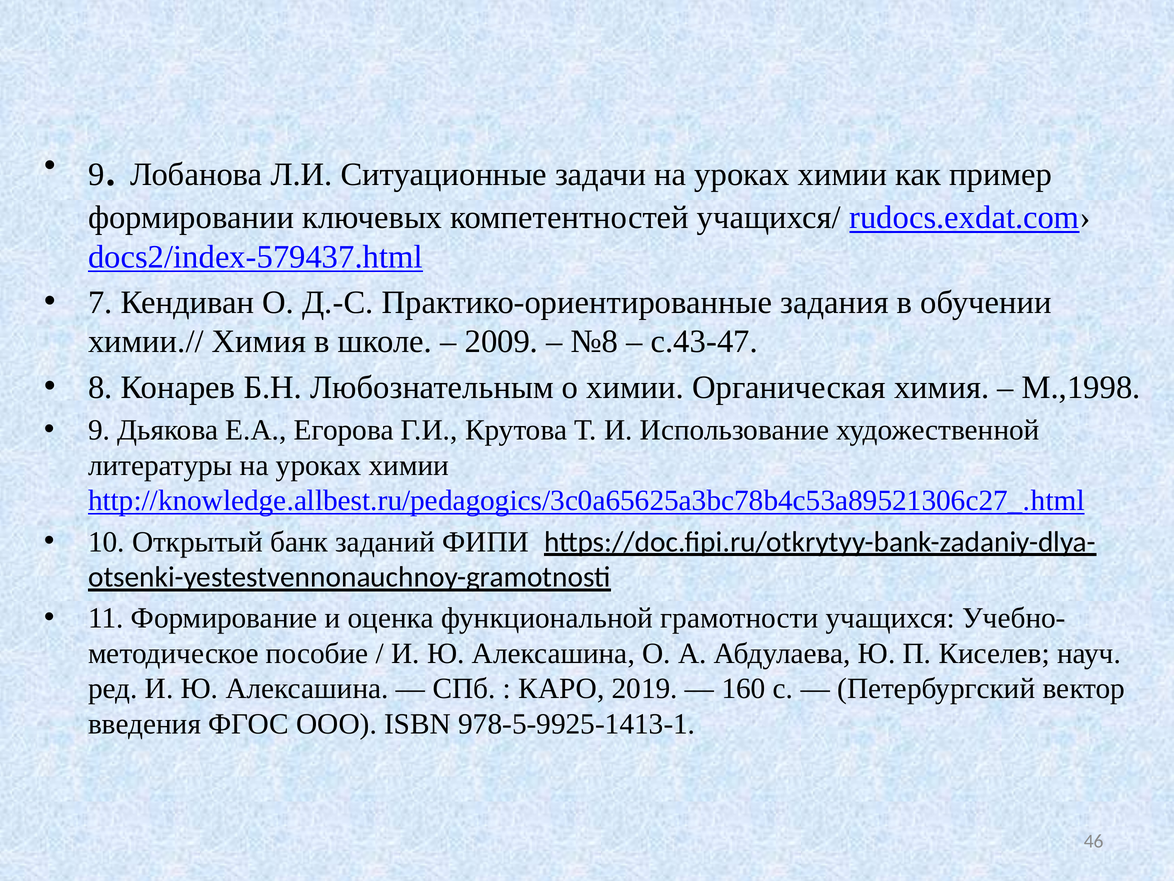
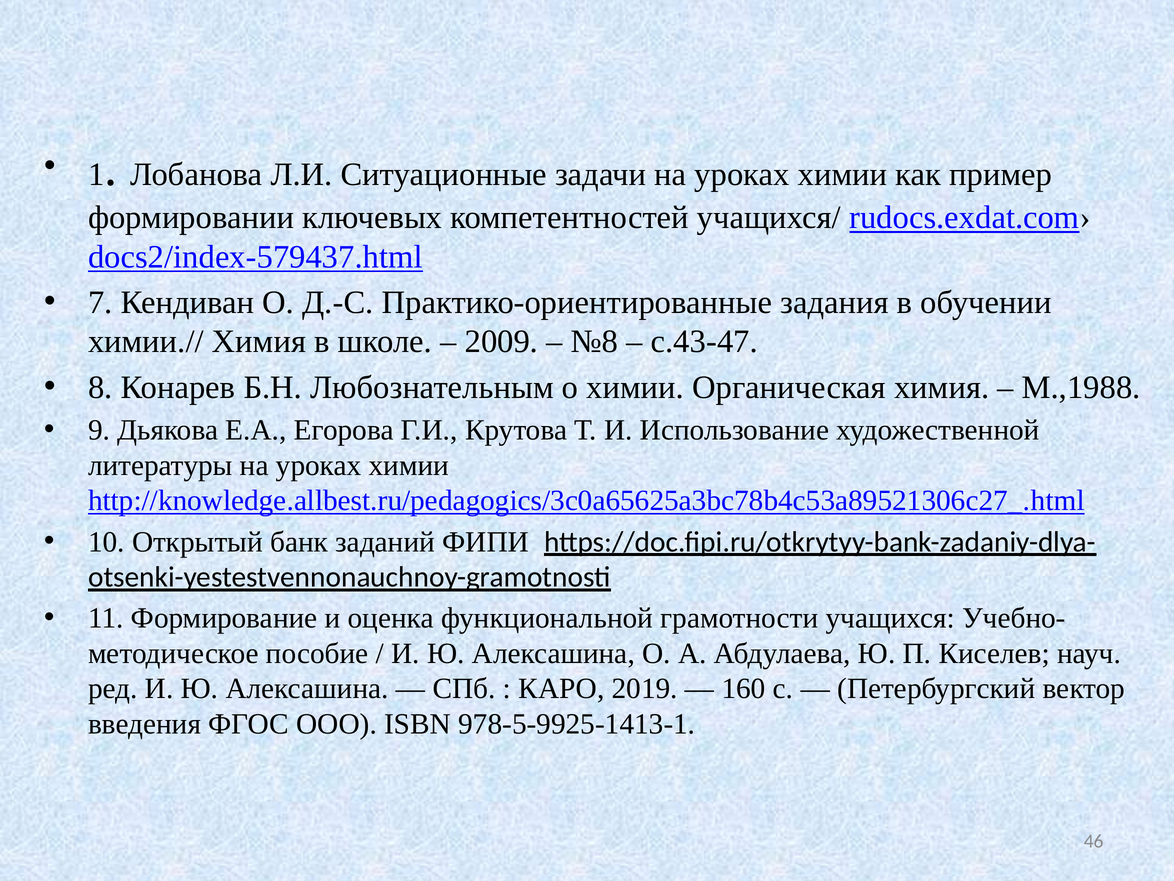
9: 9 -> 1 (96, 174)
М.,1998: М.,1998 -> М.,1988 (1081, 387)
